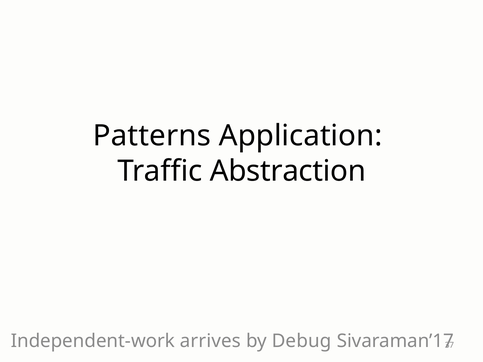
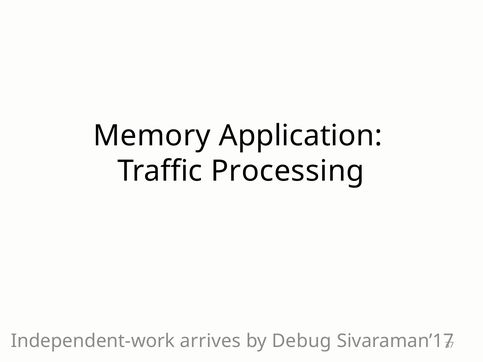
Patterns: Patterns -> Memory (152, 136)
Abstraction: Abstraction -> Processing (288, 171)
